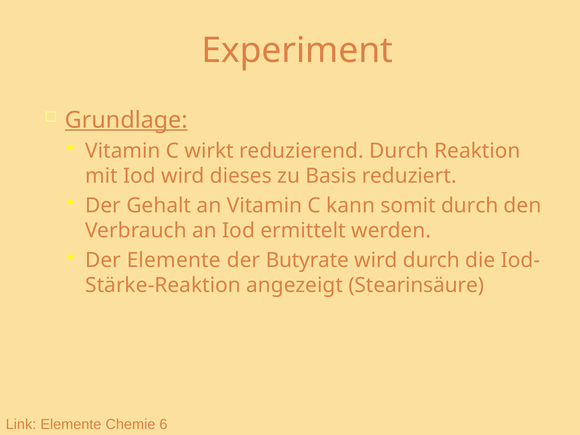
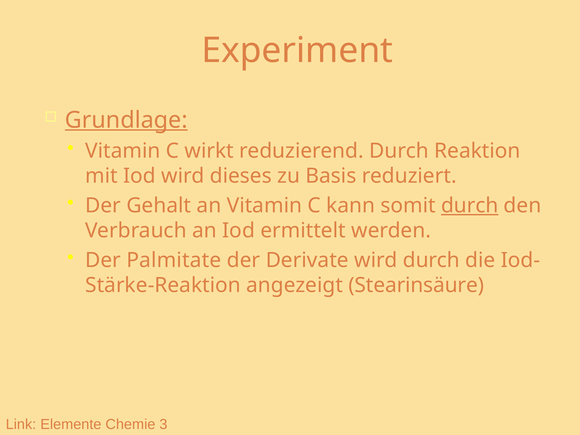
durch underline: none -> present (470, 206)
Der Elemente: Elemente -> Palmitate (174, 260)
Butyrate: Butyrate -> Derivate (307, 260)
6: 6 -> 3 (163, 424)
